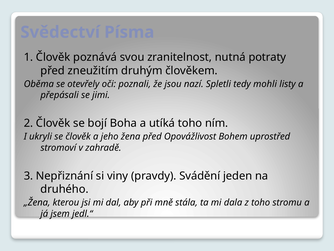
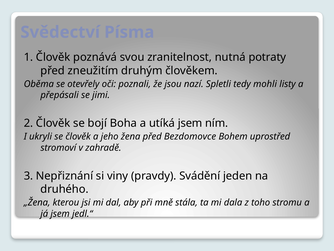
utíká toho: toho -> jsem (190, 123)
Opovážlivost: Opovážlivost -> Bezdomovce (190, 136)
